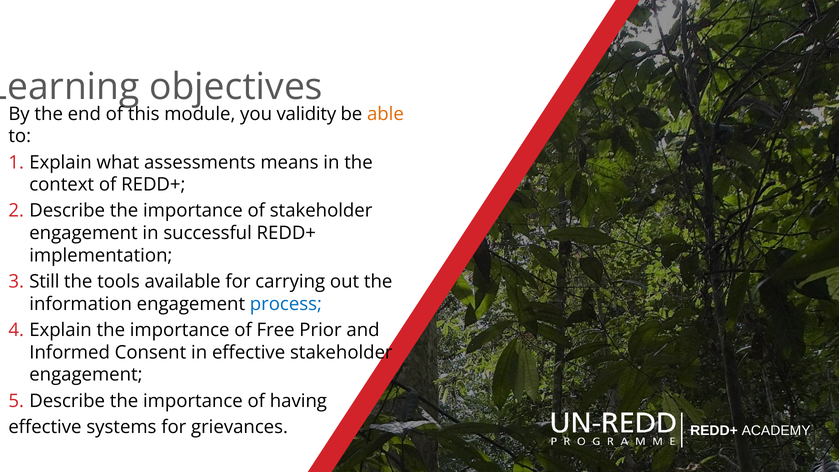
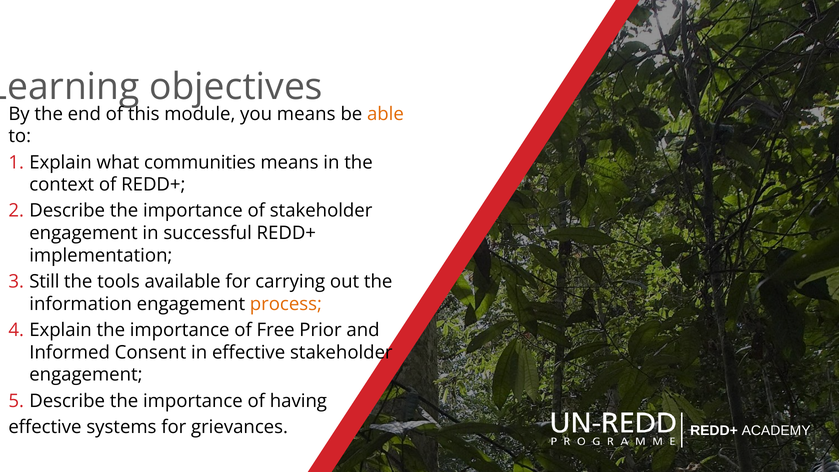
you validity: validity -> means (306, 114)
assessments: assessments -> communities (200, 162)
process colour: blue -> orange (286, 304)
